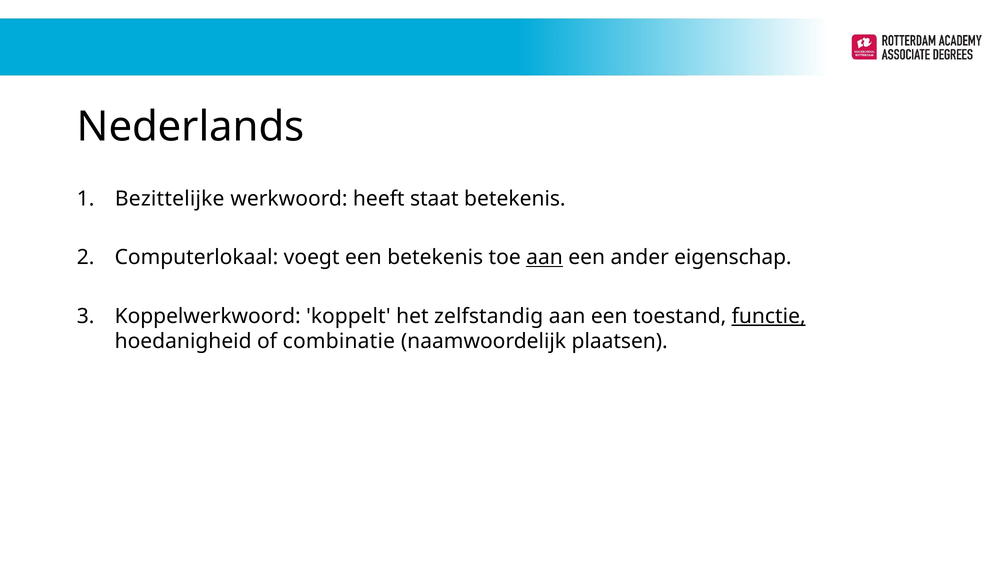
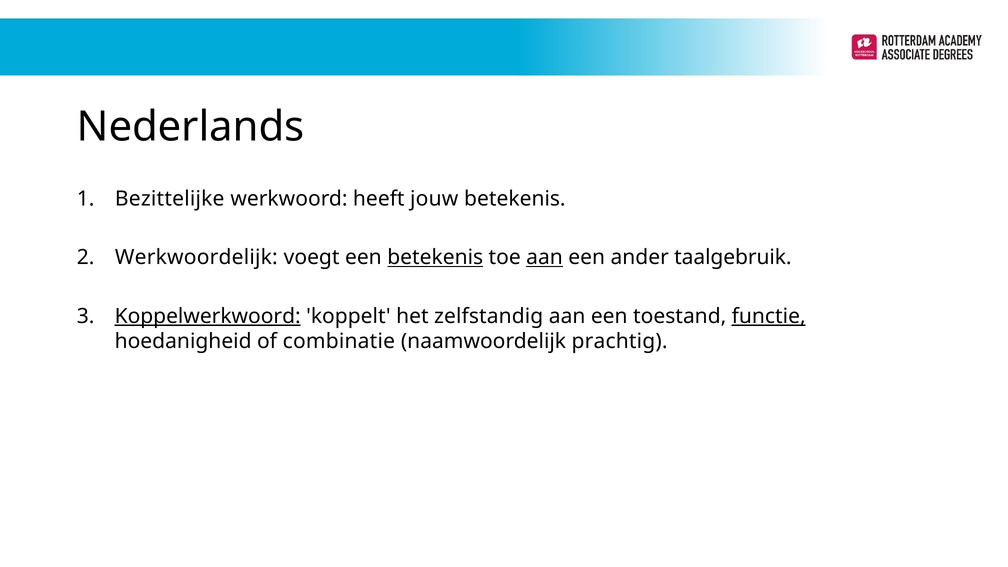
staat: staat -> jouw (434, 199)
Computerlokaal: Computerlokaal -> Werkwoordelijk (196, 257)
betekenis underline: none -> present (435, 257)
eigenschap: eigenschap -> taalgebruik (733, 257)
Koppelwerkwoord underline: none -> present (208, 316)
plaatsen: plaatsen -> prachtig (620, 341)
